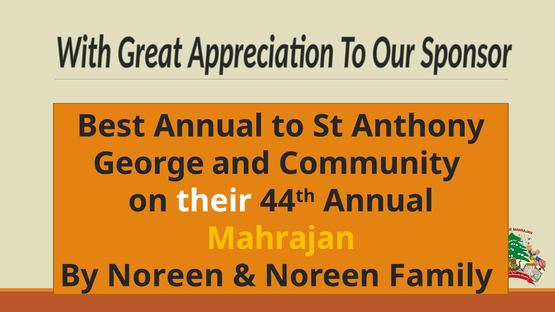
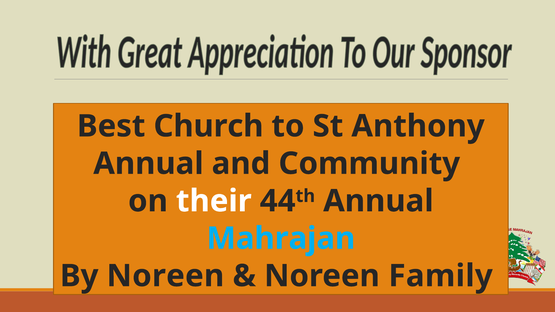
Best Annual: Annual -> Church (209, 126)
George: George -> Annual (148, 164)
Mahrajan colour: yellow -> light blue (281, 239)
